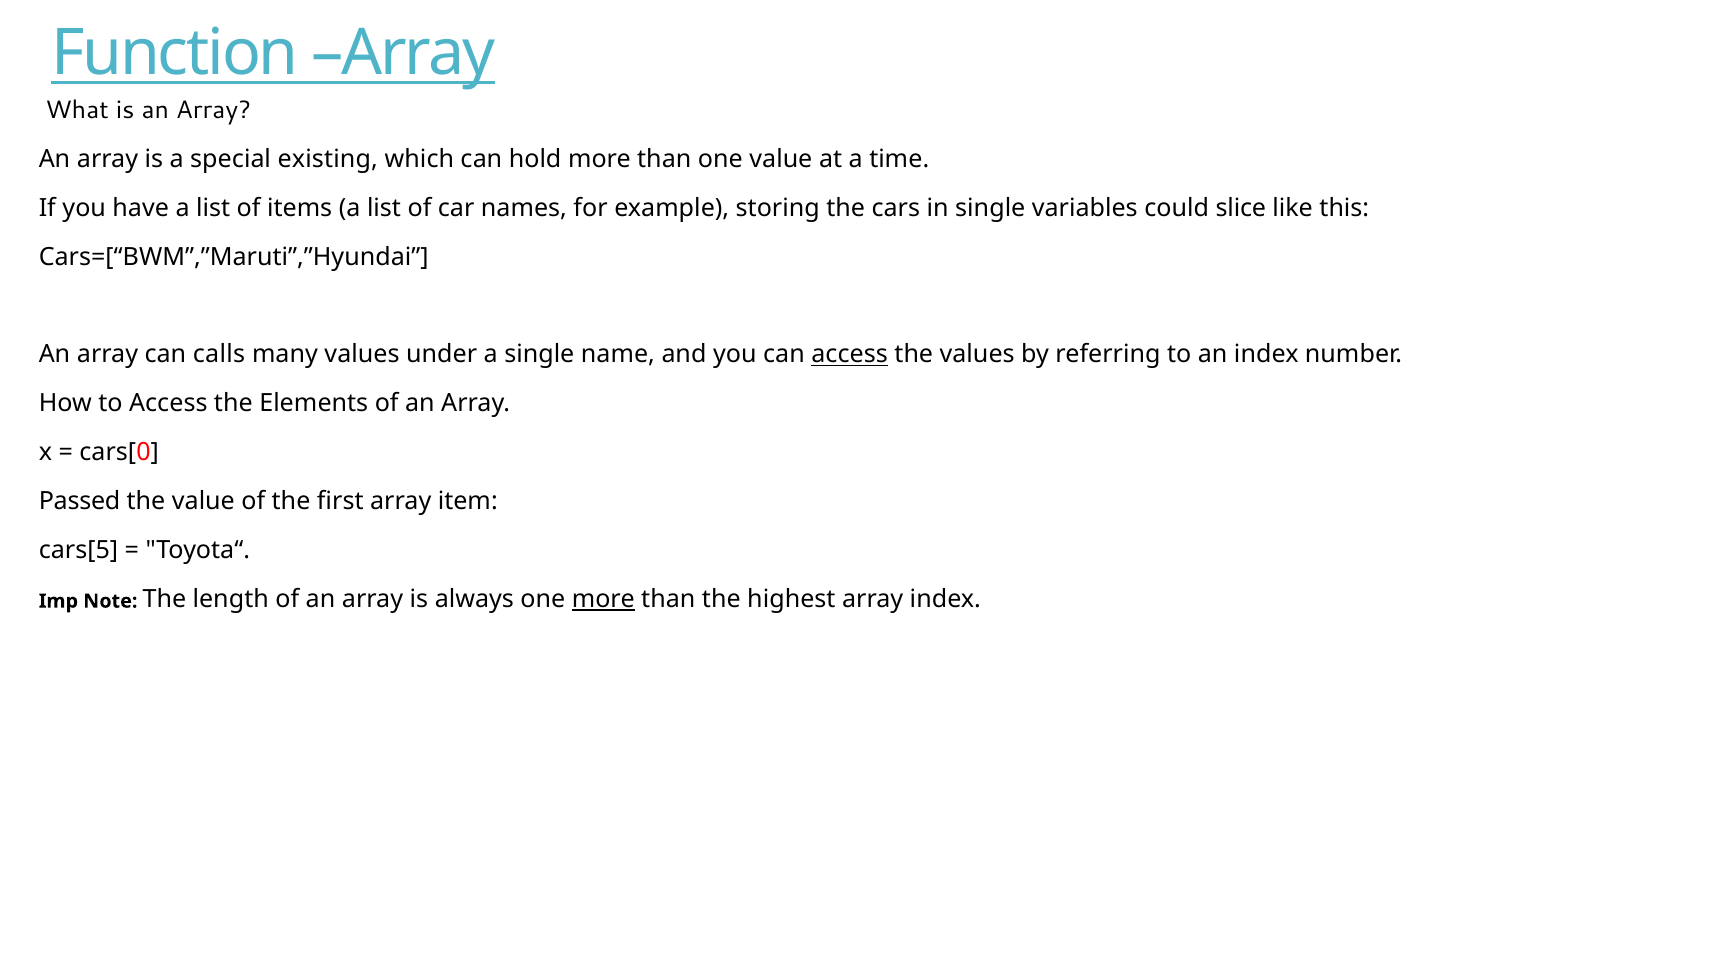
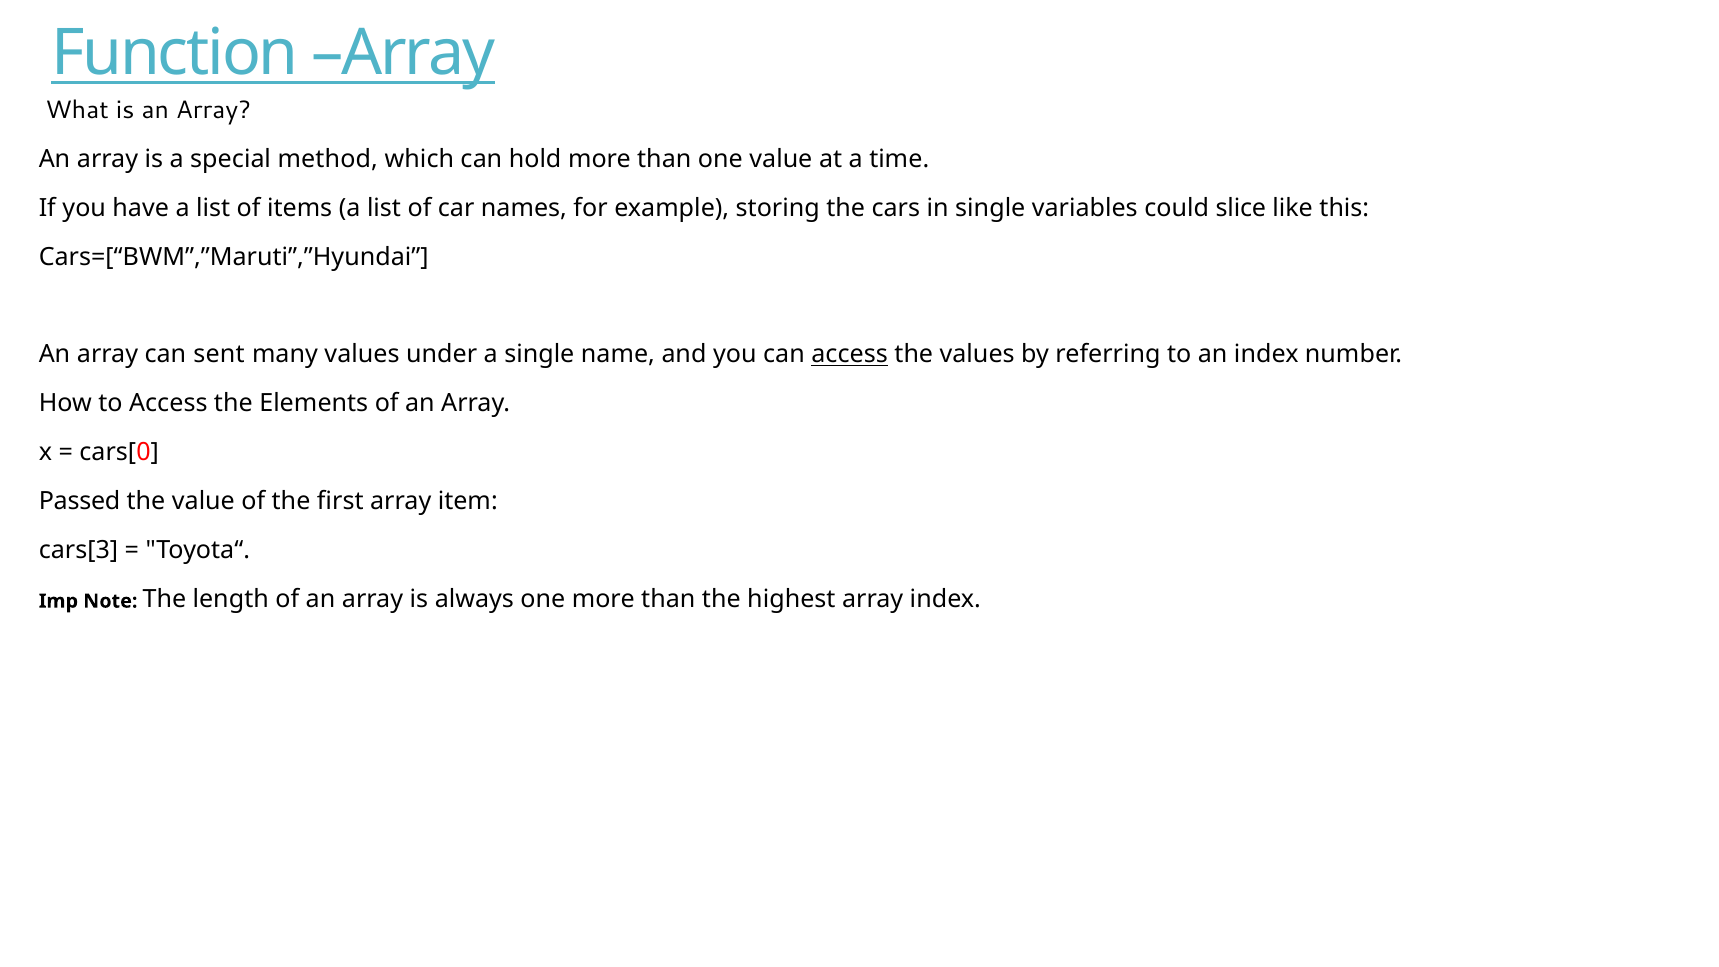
existing: existing -> method (328, 159)
calls: calls -> sent (219, 355)
cars[5: cars[5 -> cars[3 (78, 550)
more underline: present -> none (603, 599)
